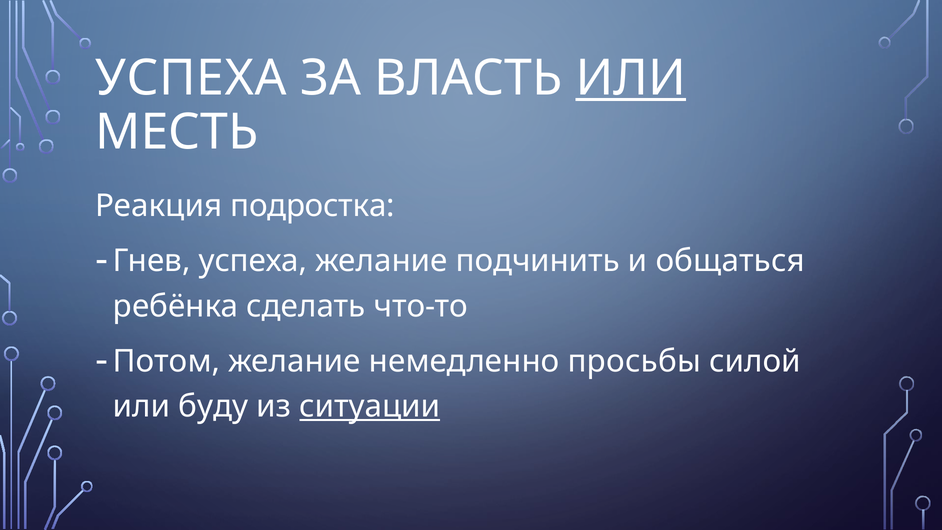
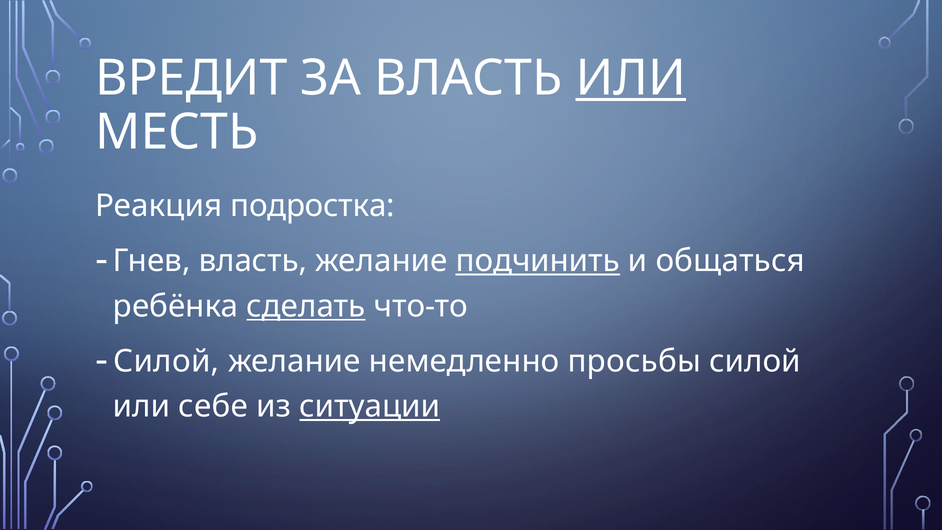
УСПЕХА: УСПЕХА -> ВРЕДИТ (191, 78)
Гнев успеха: успеха -> власть (253, 261)
подчинить underline: none -> present (538, 261)
сделать underline: none -> present (306, 306)
Потом: Потом -> Силой (166, 361)
буду: буду -> себе (213, 406)
